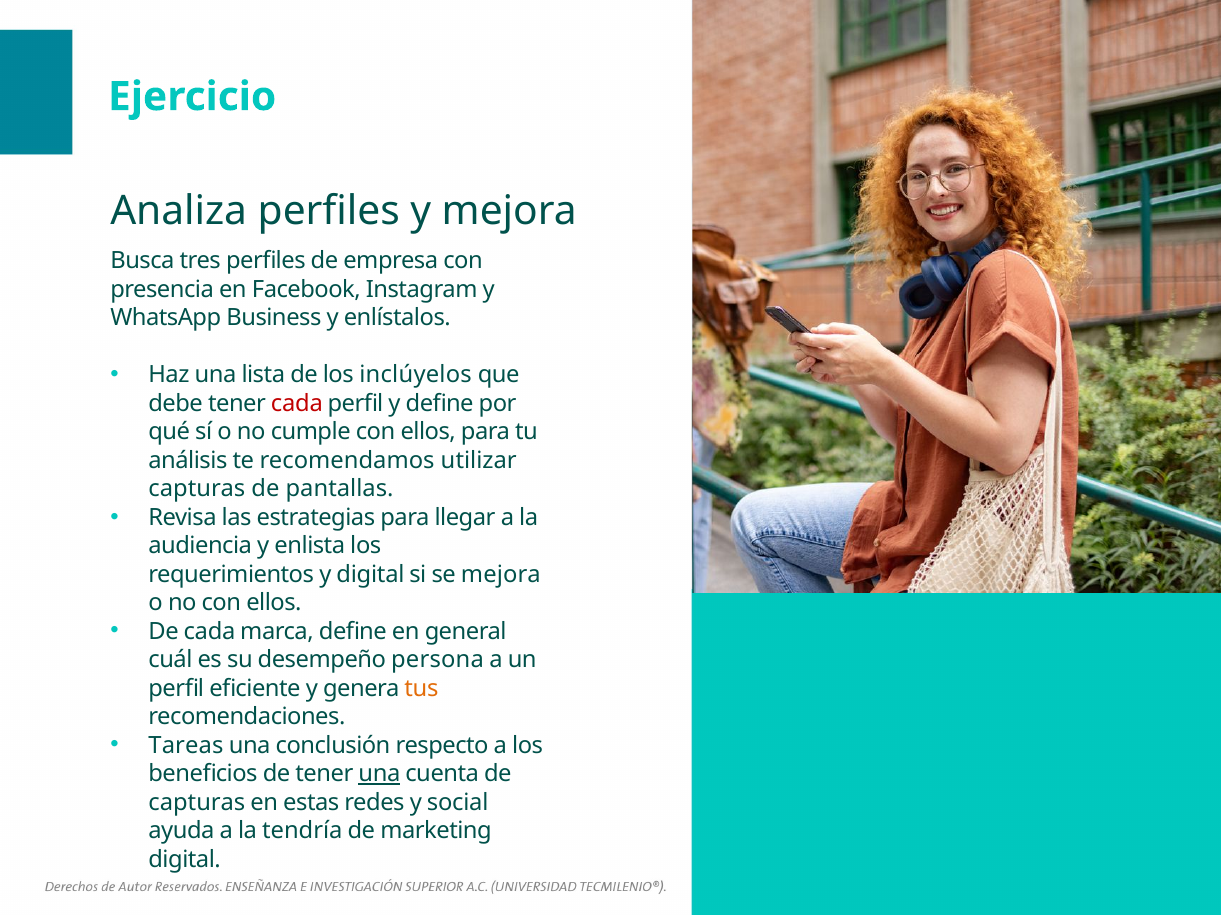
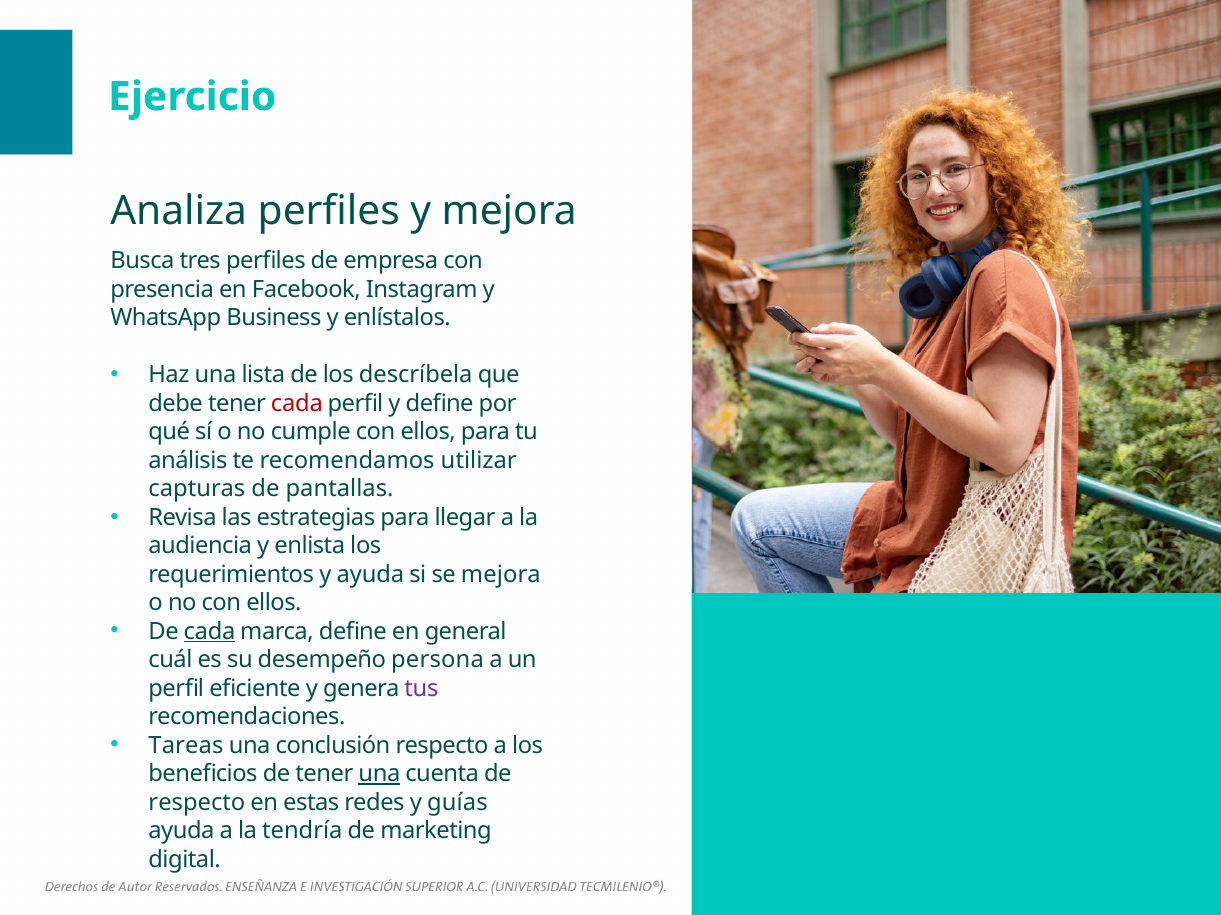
inclúyelos: inclúyelos -> descríbela (416, 375)
y digital: digital -> ayuda (370, 575)
cada underline: none -> present (210, 632)
tus colour: orange -> purple (421, 689)
capturas: capturas -> respecto (197, 803)
social: social -> guías (457, 803)
